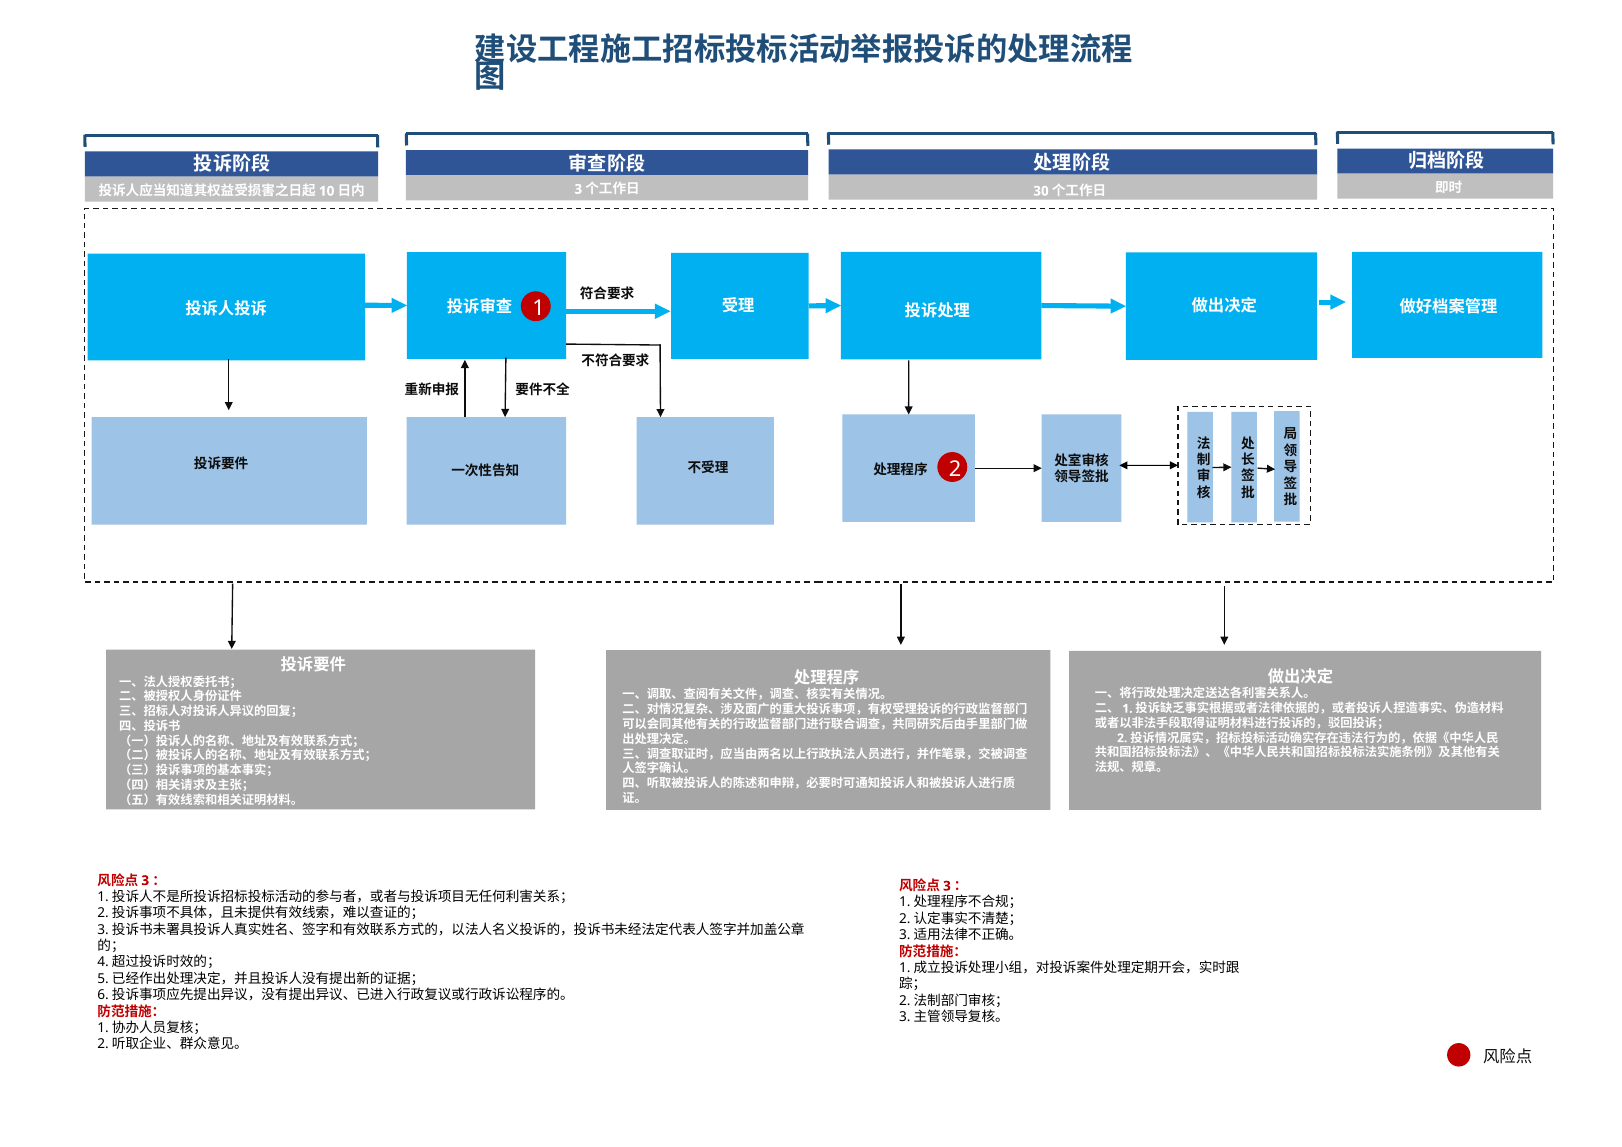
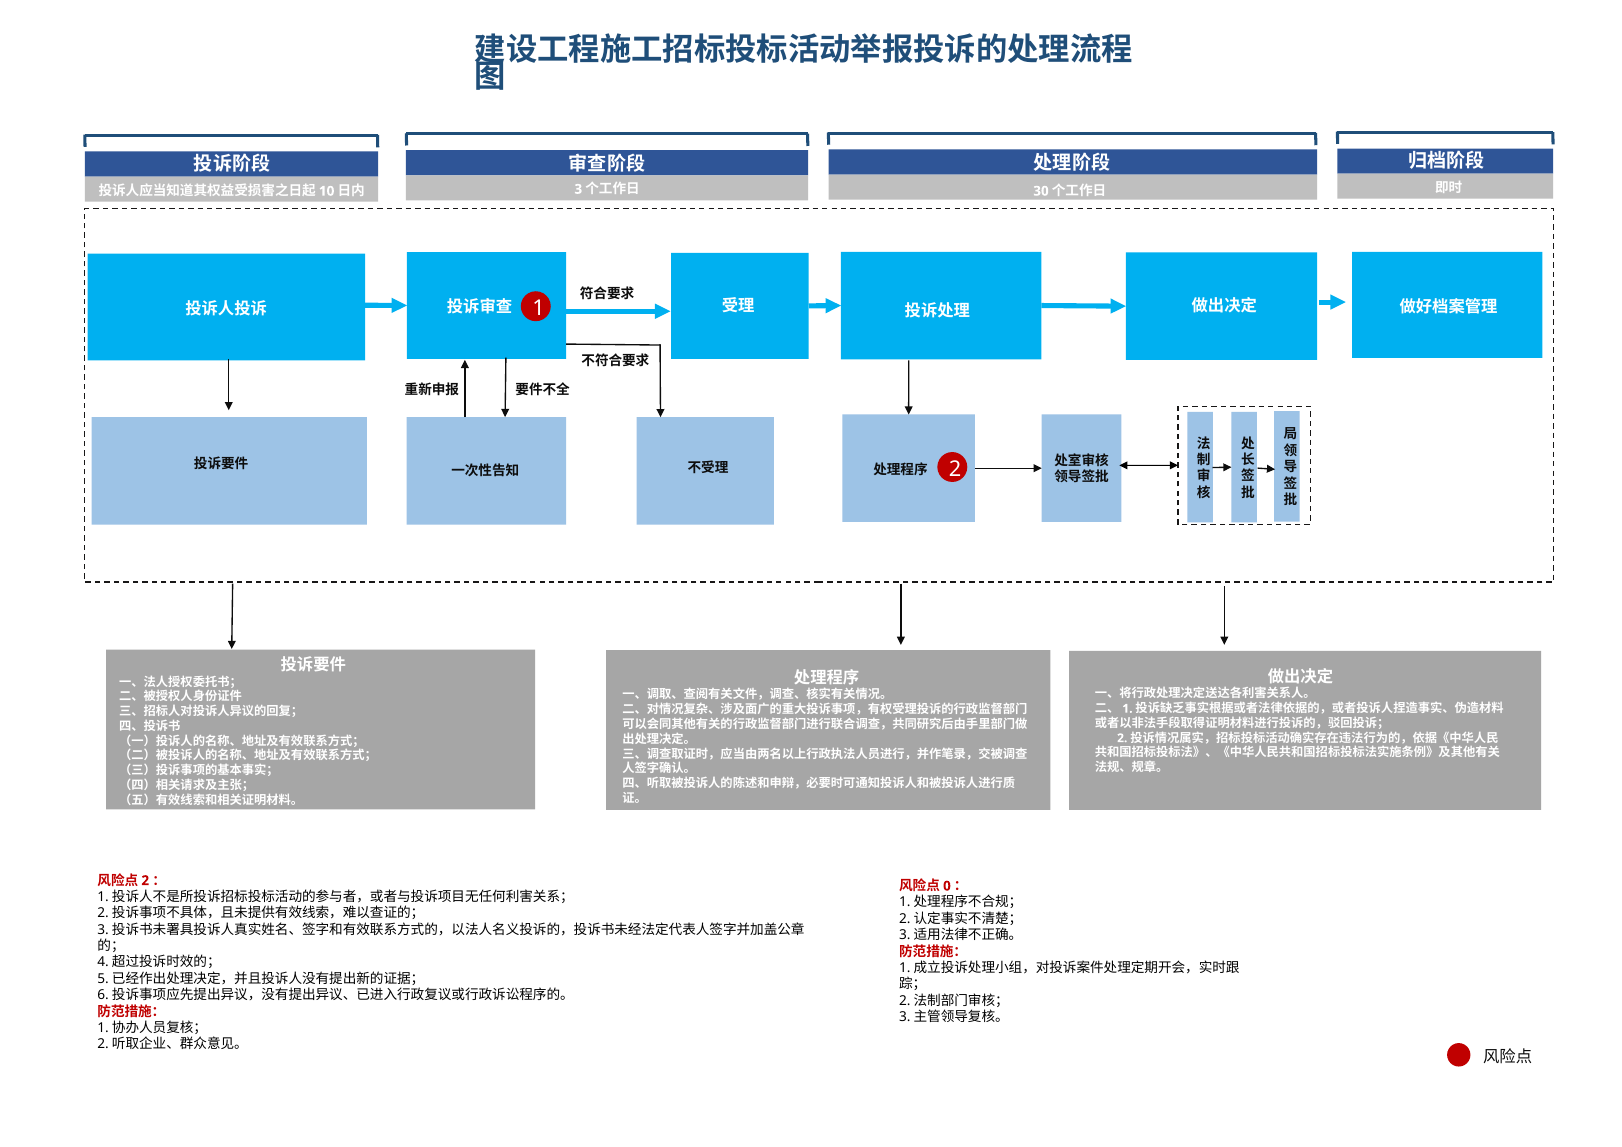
3: 3 -> 2 (145, 881)
3: 3 -> 0 (947, 886)
